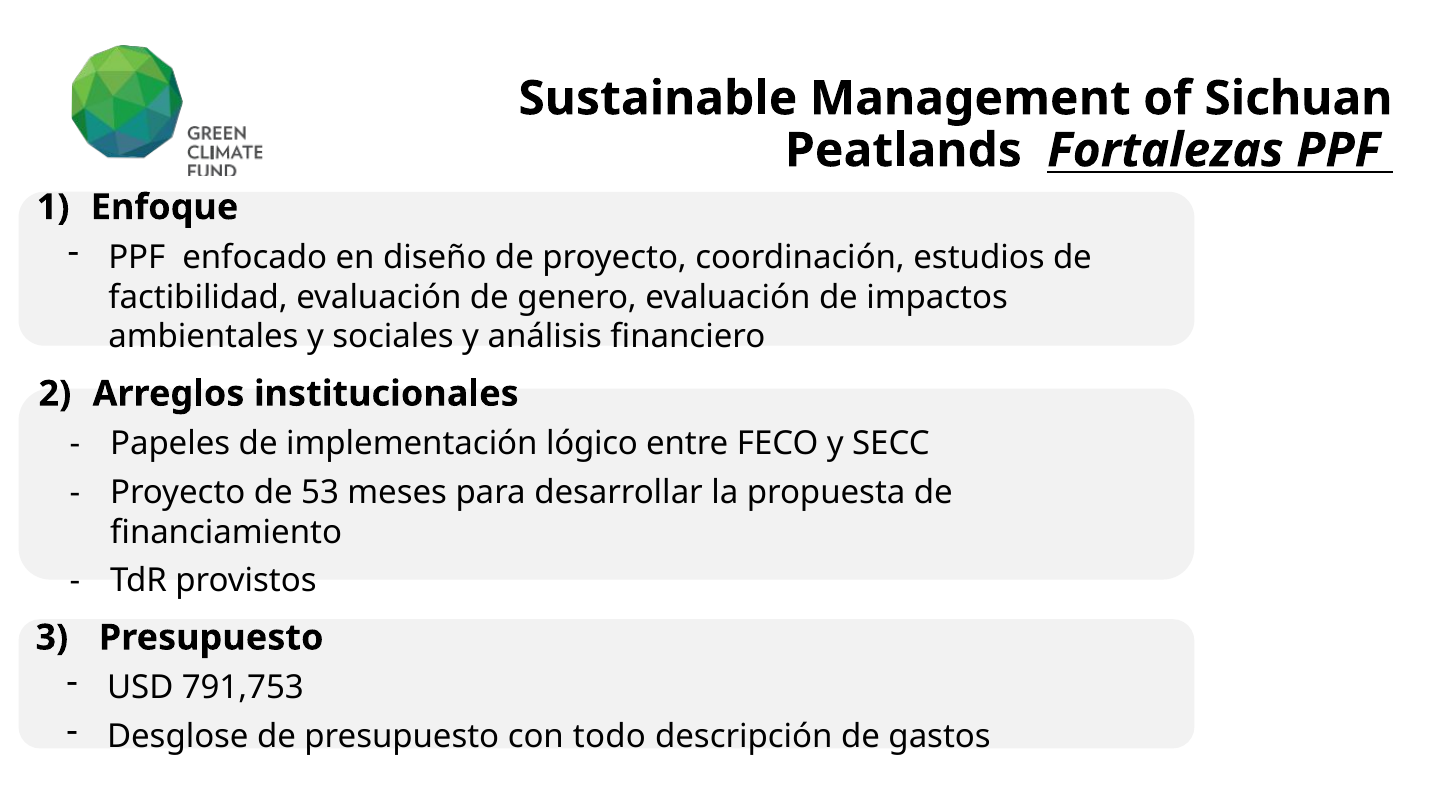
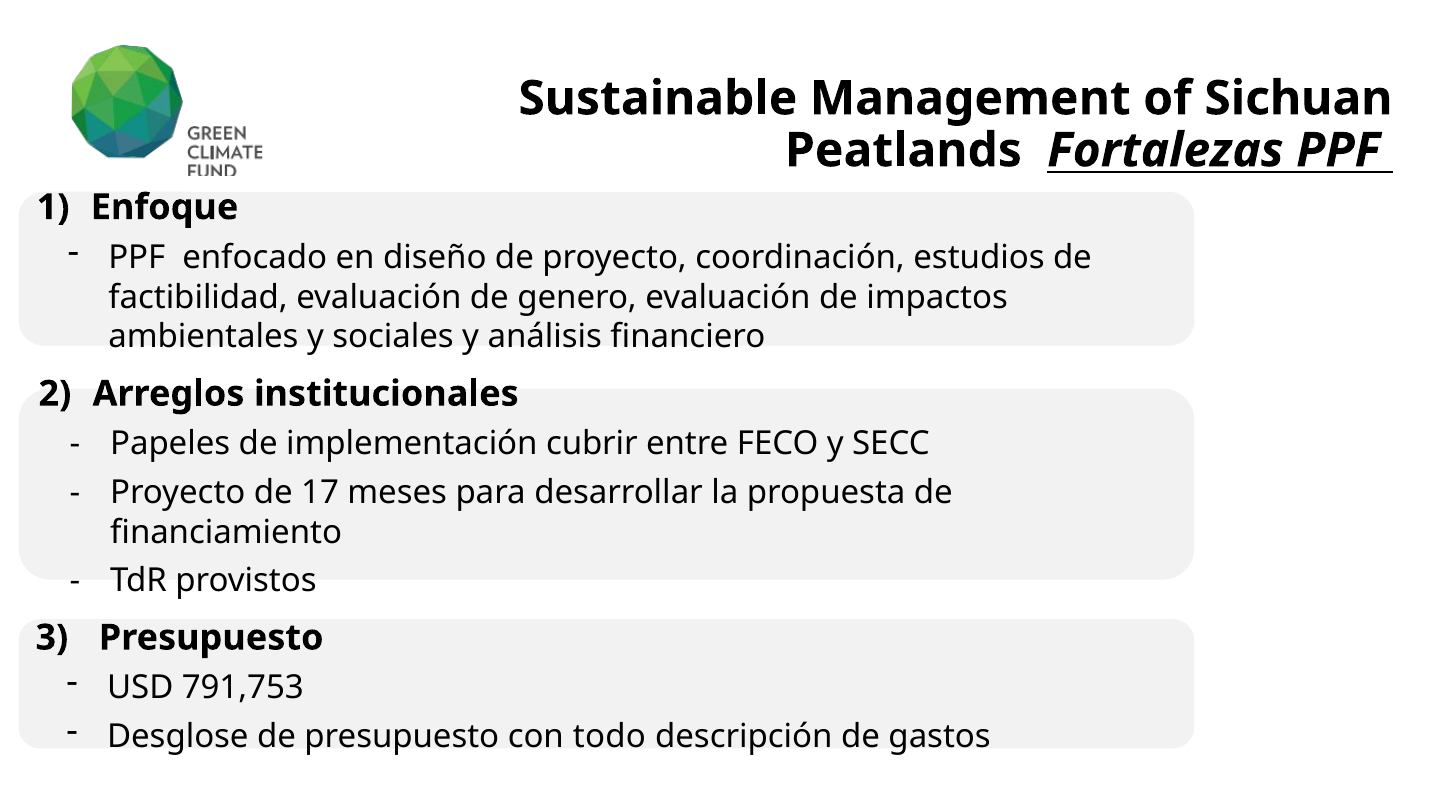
lógico: lógico -> cubrir (592, 444)
53: 53 -> 17 (320, 492)
